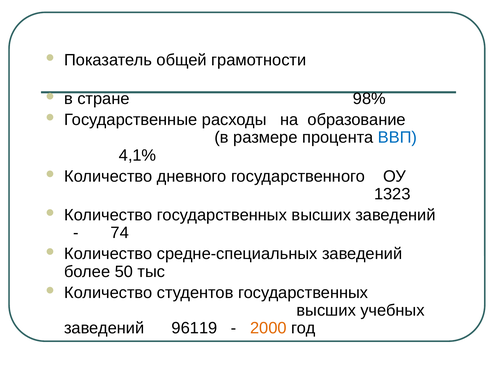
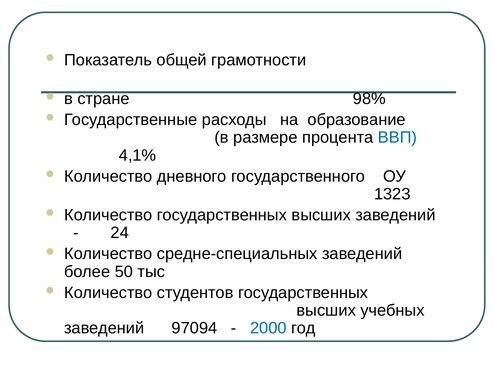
74: 74 -> 24 (120, 233)
96119: 96119 -> 97094 (194, 328)
2000 colour: orange -> blue (268, 328)
